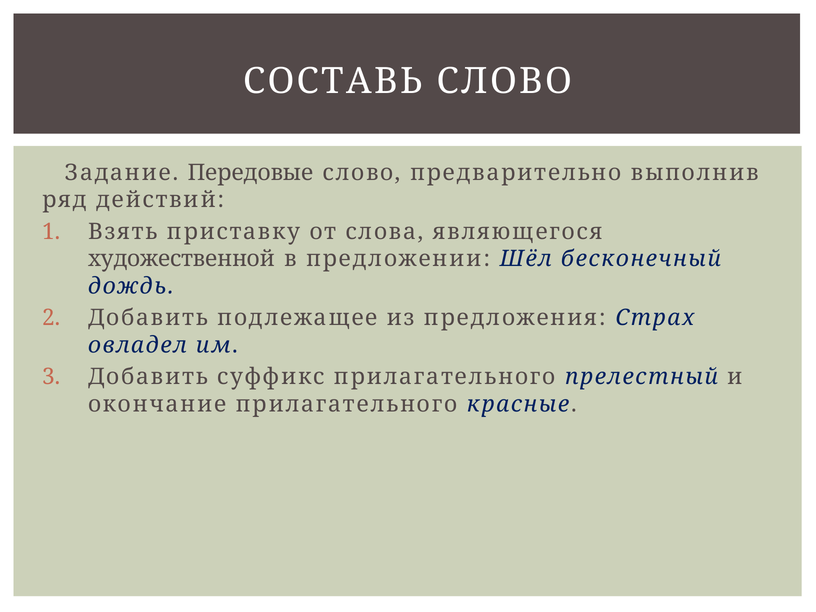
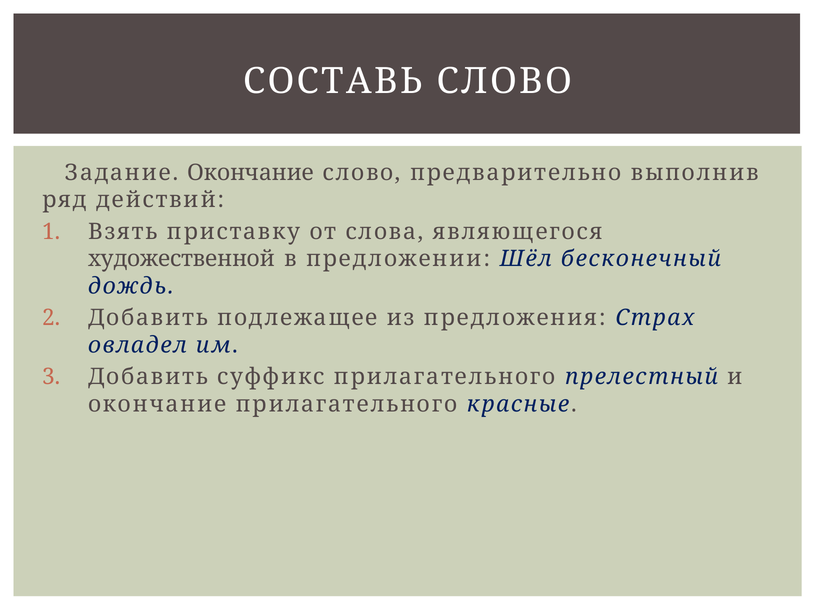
Задание Передовые: Передовые -> Окончание (251, 173)
